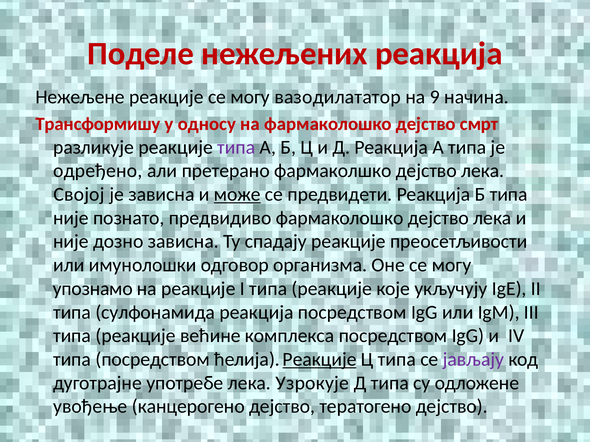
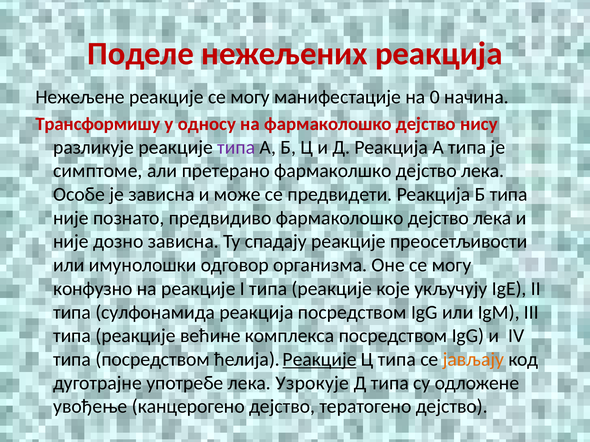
вазодилататор: вазодилататор -> манифестације (338, 97)
9: 9 -> 0 (435, 97)
смрт: смрт -> нису (479, 124)
одређено: одређено -> симптоме (98, 171)
Својој: Својој -> Особе (79, 195)
може underline: present -> none (237, 195)
упознамо: упознамо -> конфузно (93, 289)
јављају colour: purple -> orange (473, 360)
